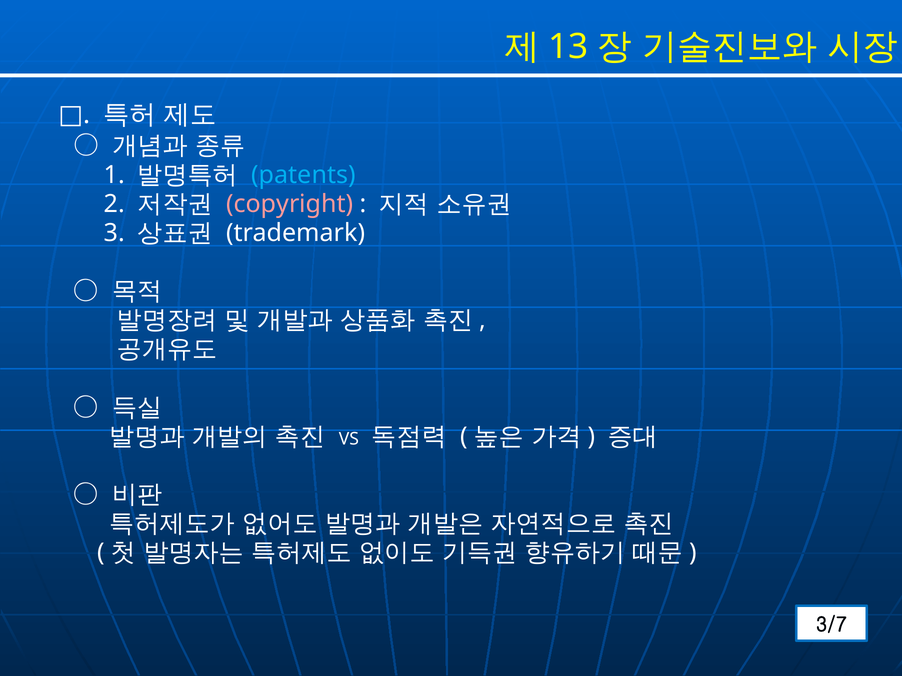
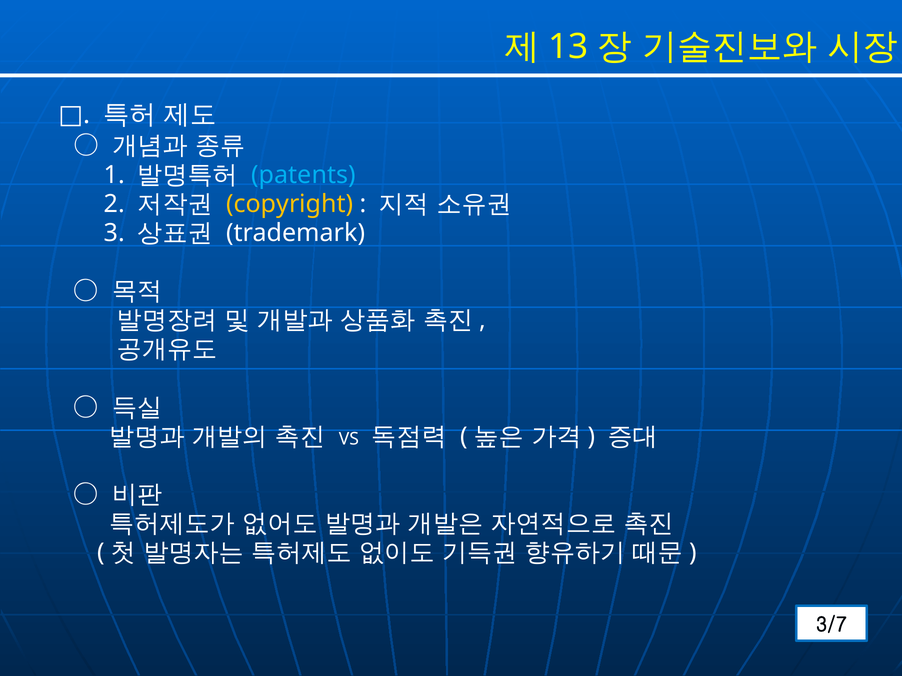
copyright colour: pink -> yellow (290, 204)
